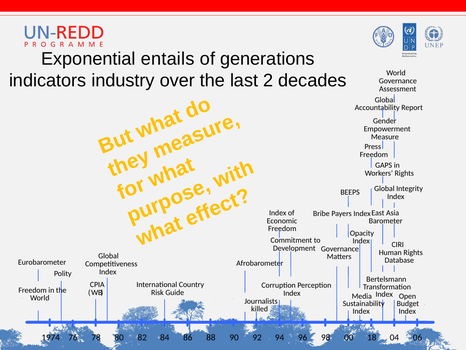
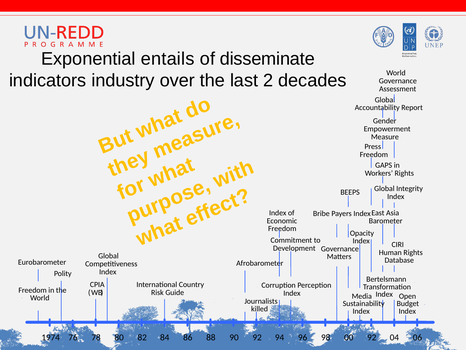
generations: generations -> disseminate (267, 59)
00 18: 18 -> 92 (372, 337)
